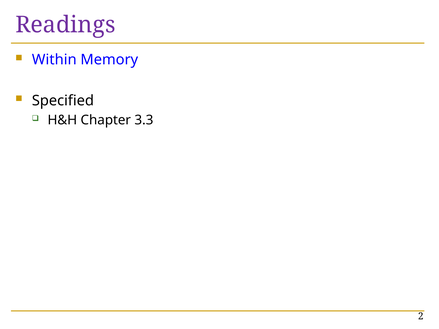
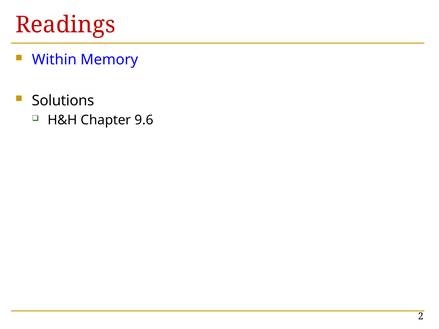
Readings colour: purple -> red (65, 25)
Specified: Specified -> Solutions (63, 101)
3.3: 3.3 -> 9.6 (144, 120)
